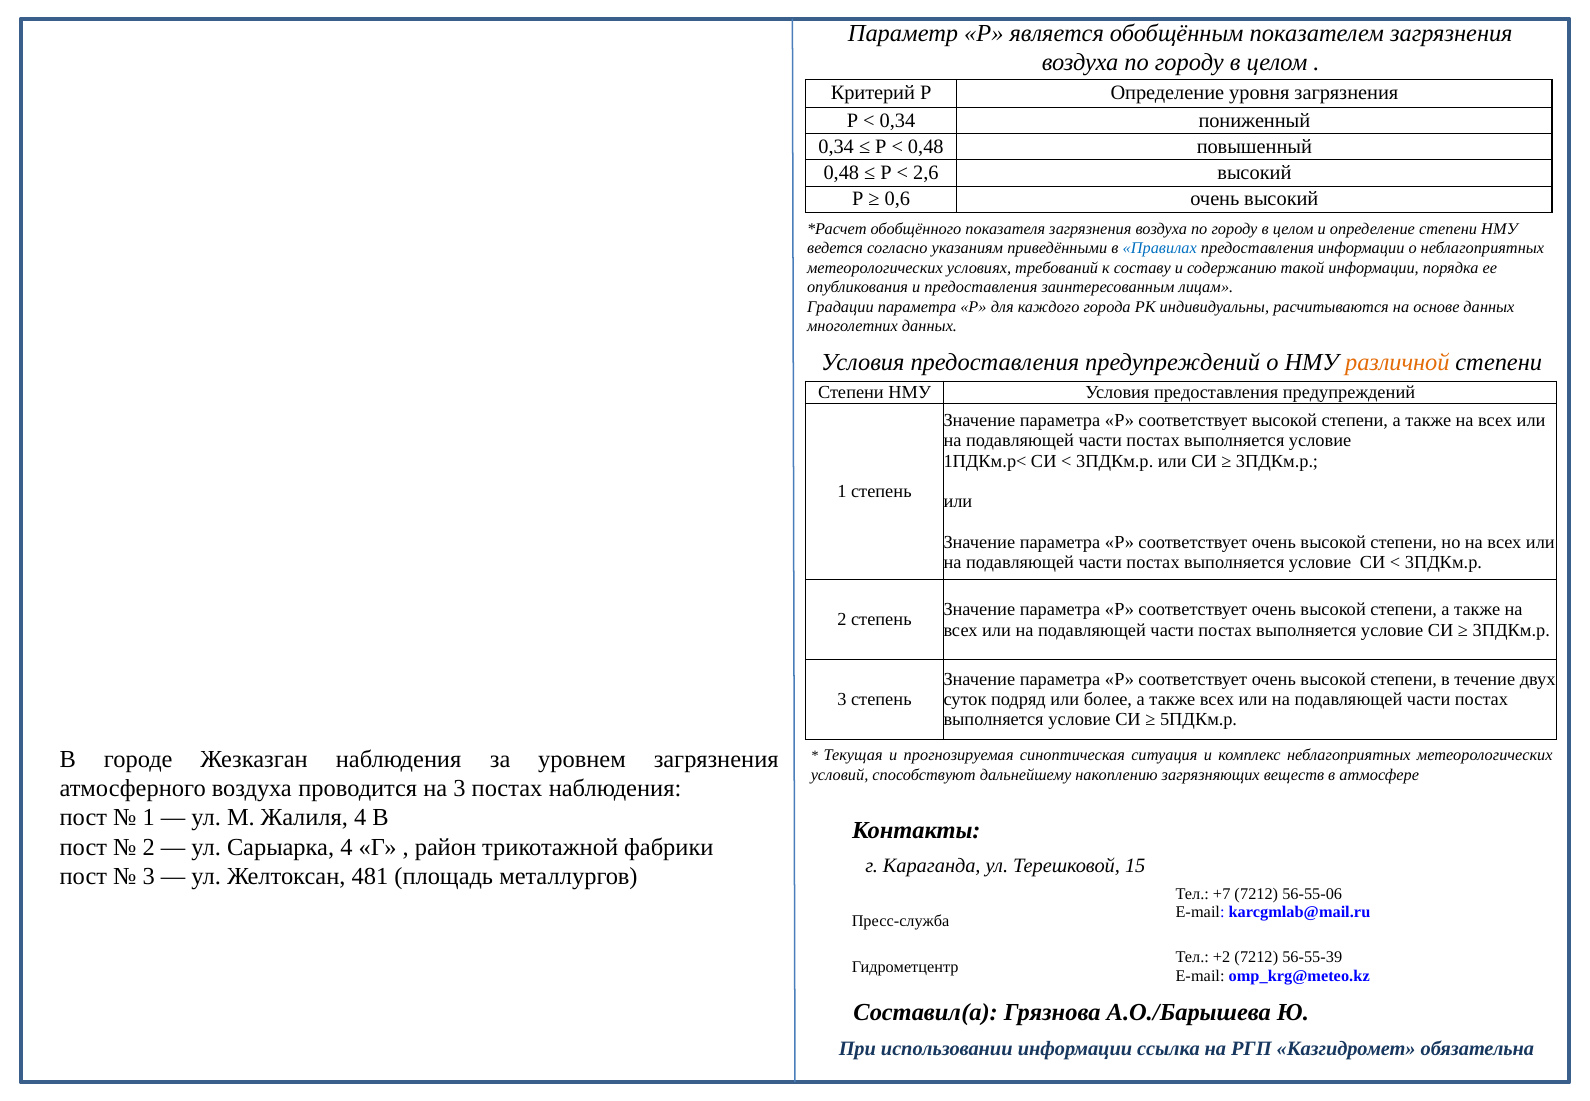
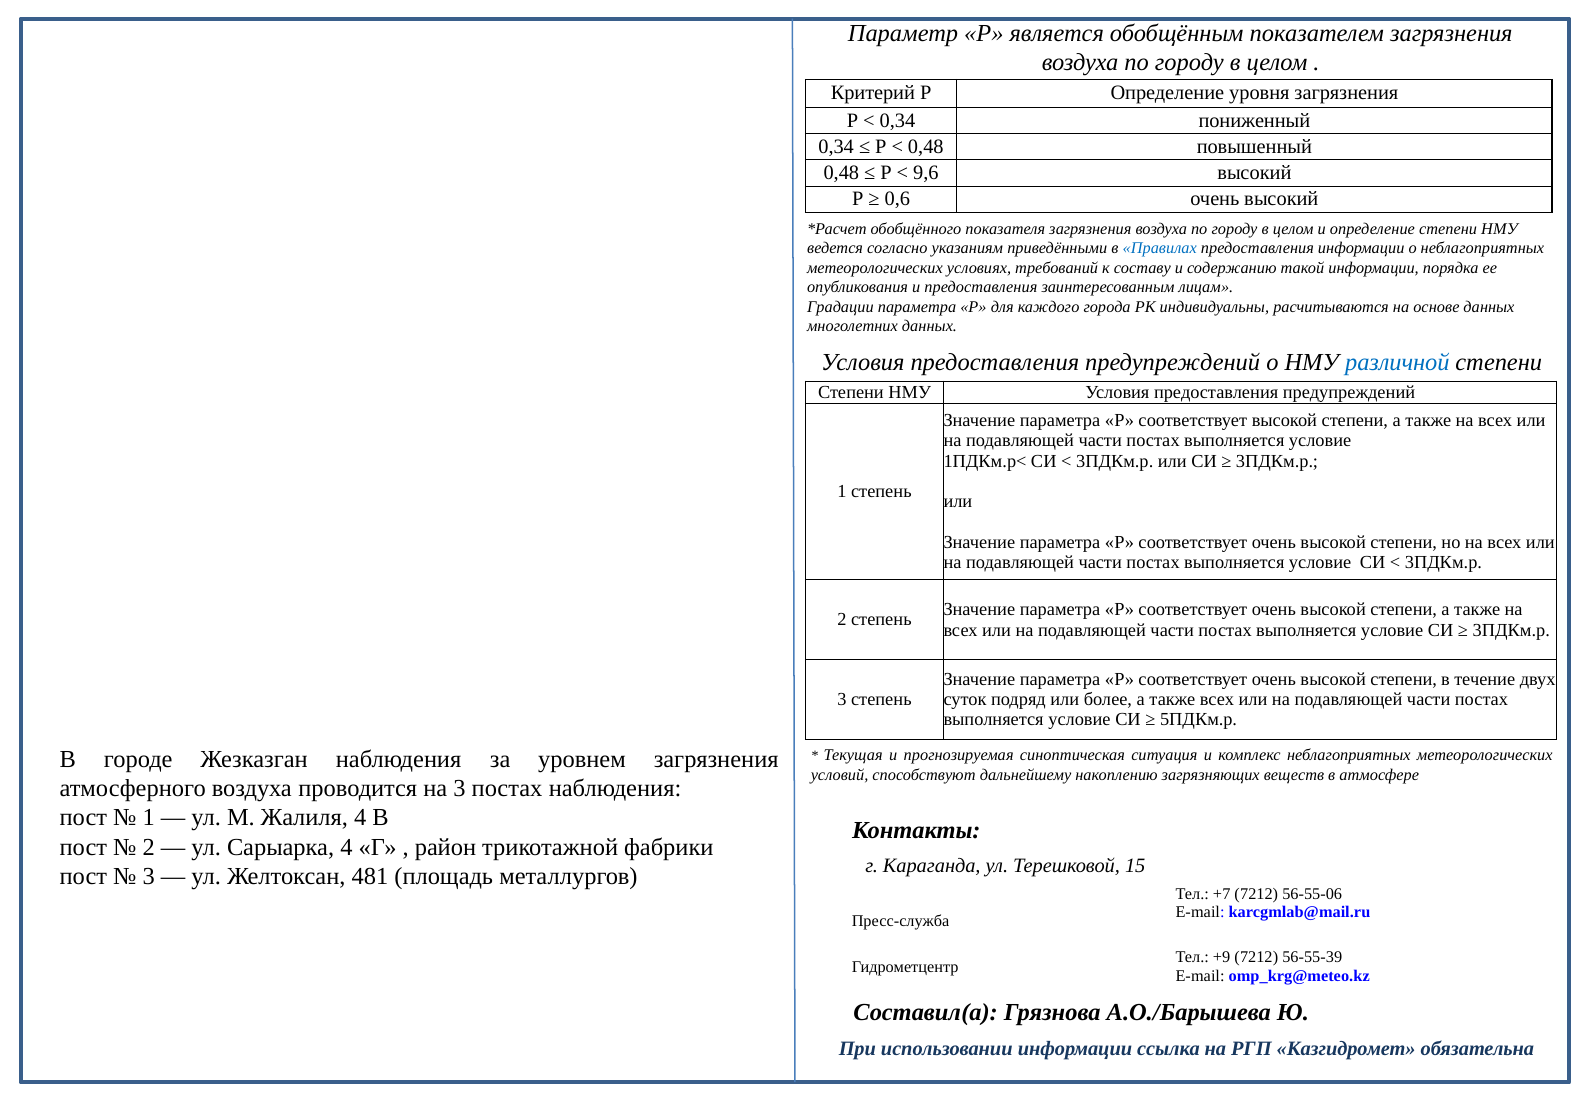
2,6: 2,6 -> 9,6 (926, 173)
различной colour: orange -> blue (1397, 362)
+2: +2 -> +9 (1222, 957)
